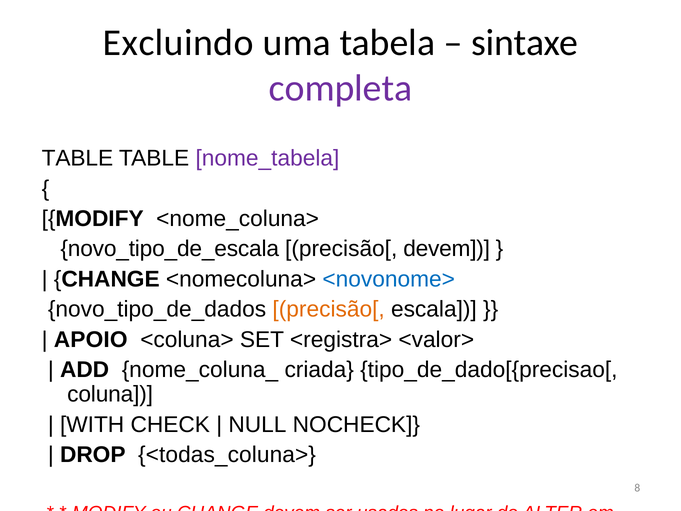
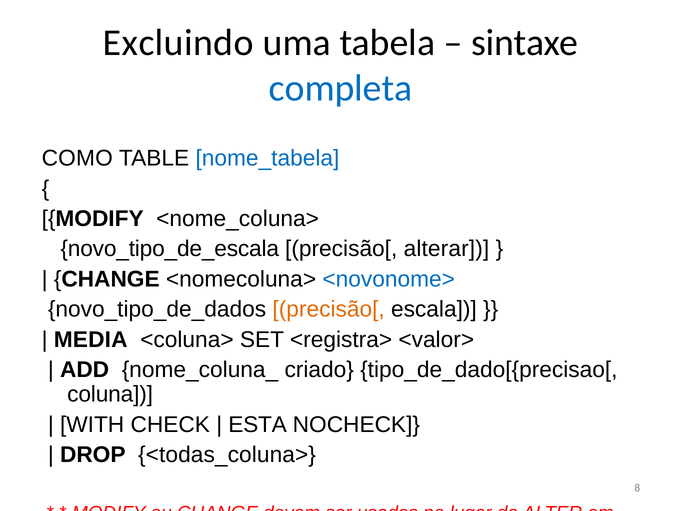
completa colour: purple -> blue (341, 88)
TABLE: TABLE -> COMO (77, 158)
nome_tabela colour: purple -> blue (267, 158)
precisão[ devem: devem -> alterar (446, 249)
APOIO: APOIO -> MEDIA (91, 339)
criada: criada -> criado (319, 370)
NULL: NULL -> ESTA (258, 424)
